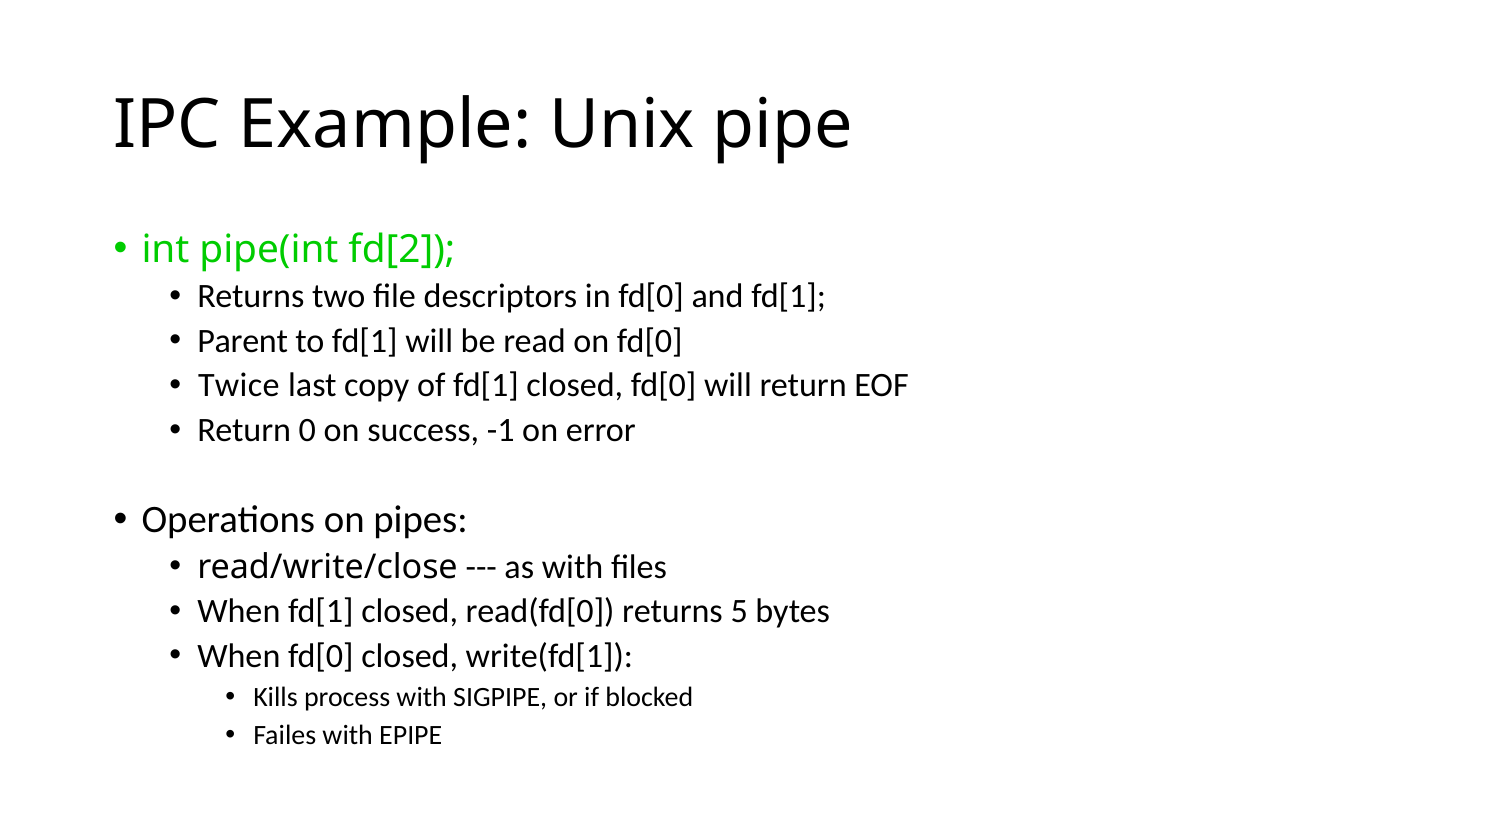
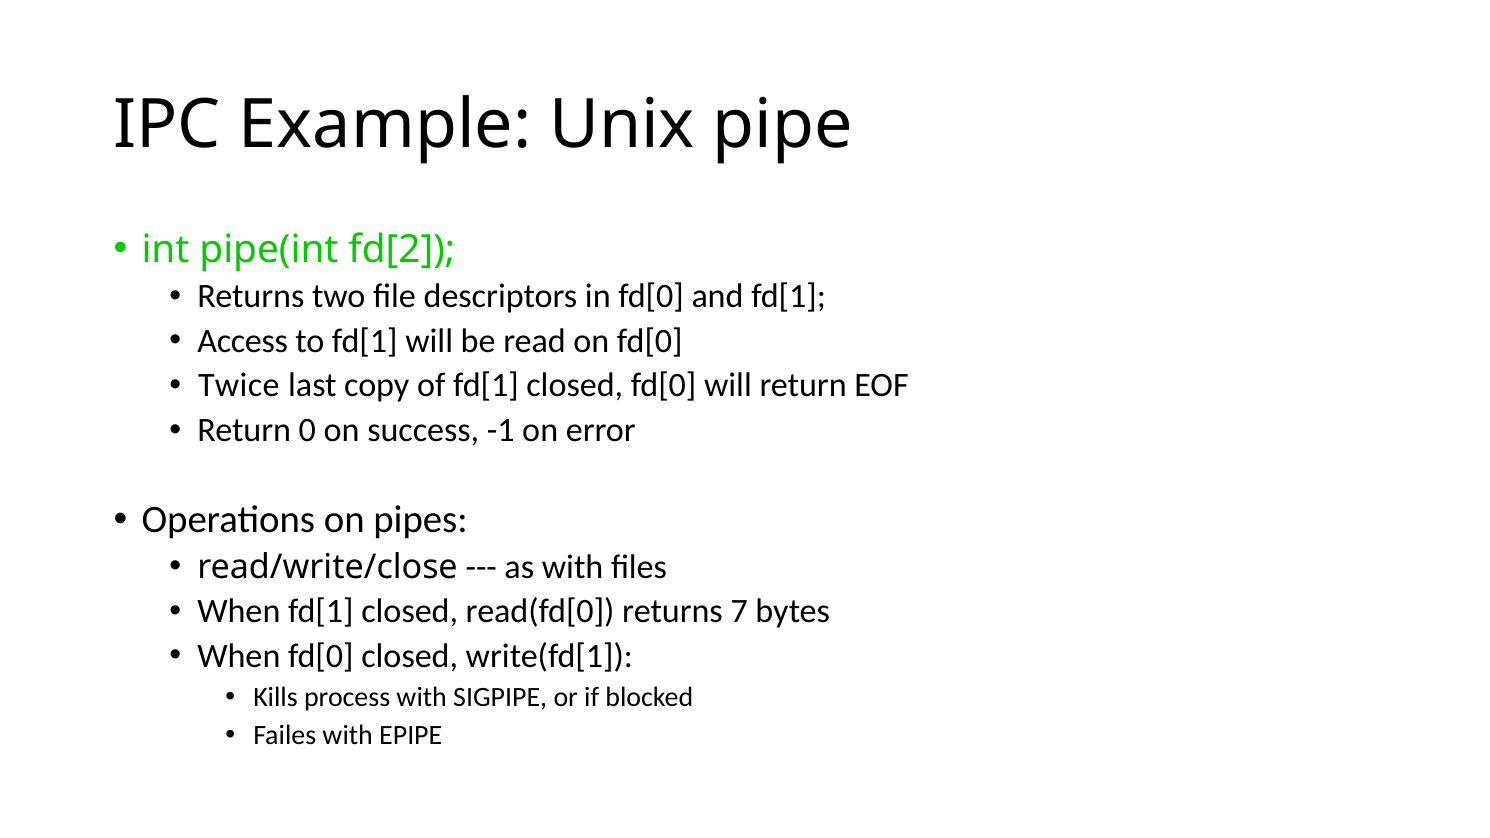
Parent: Parent -> Access (243, 341)
5: 5 -> 7 (739, 612)
